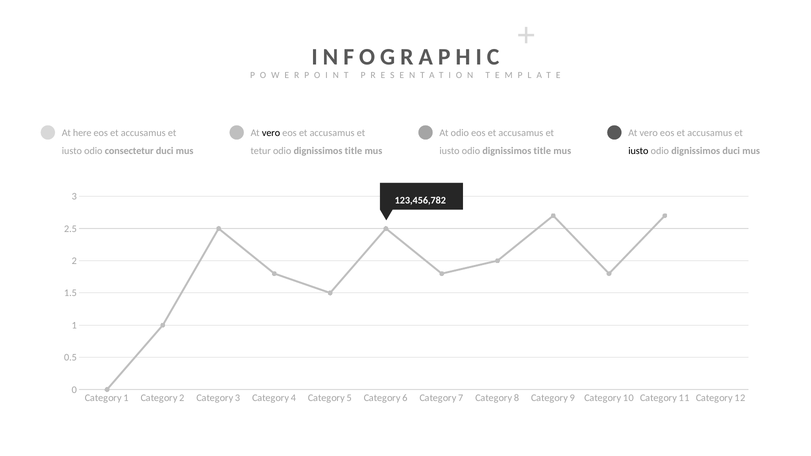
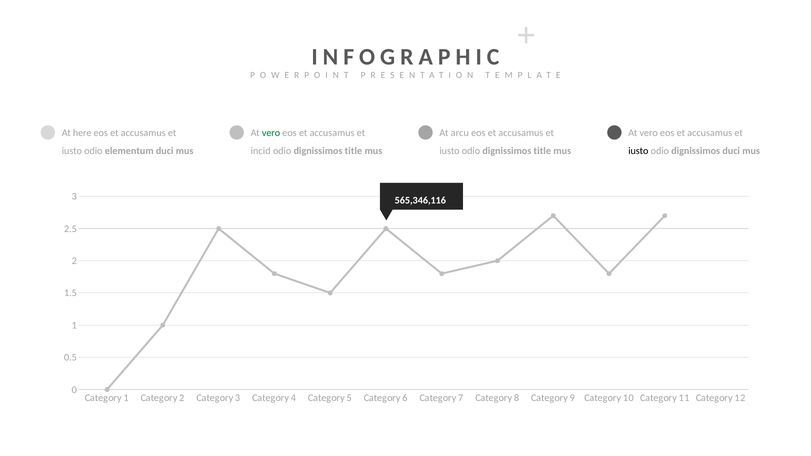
vero colour: black -> green (271, 133)
At odio: odio -> arcu (460, 133)
consectetur: consectetur -> elementum (129, 151)
tetur: tetur -> incid (261, 151)
123,456,782: 123,456,782 -> 565,346,116 (420, 200)
